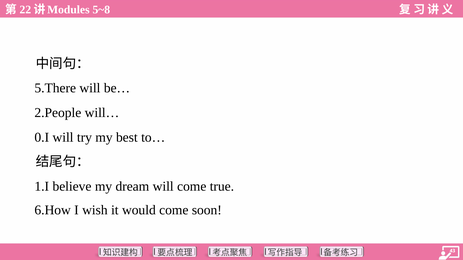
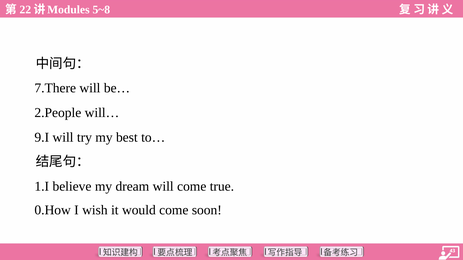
5.There: 5.There -> 7.There (55, 88)
0.I: 0.I -> 9.I (42, 138)
6.How: 6.How -> 0.How (53, 210)
